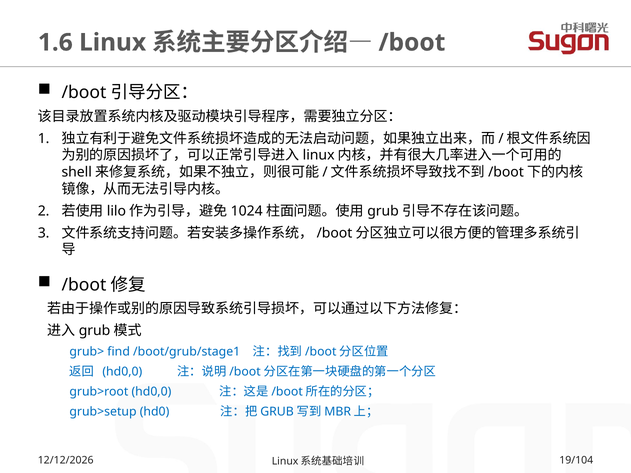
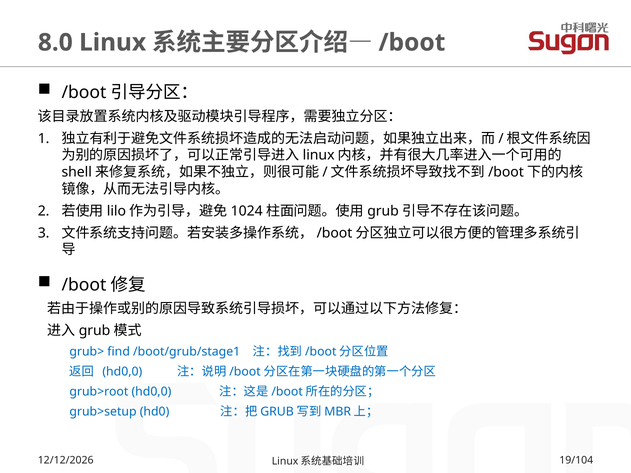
1.6: 1.6 -> 8.0 (55, 43)
